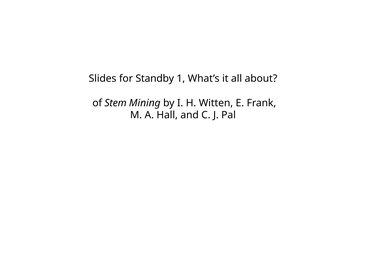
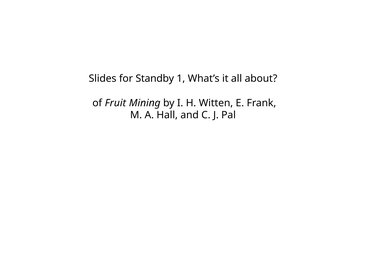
Stem: Stem -> Fruit (115, 103)
